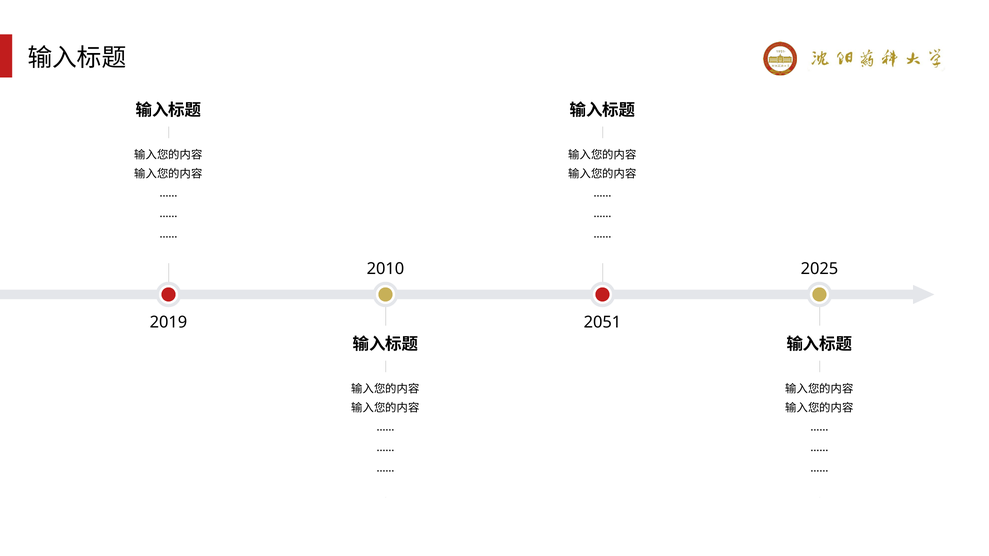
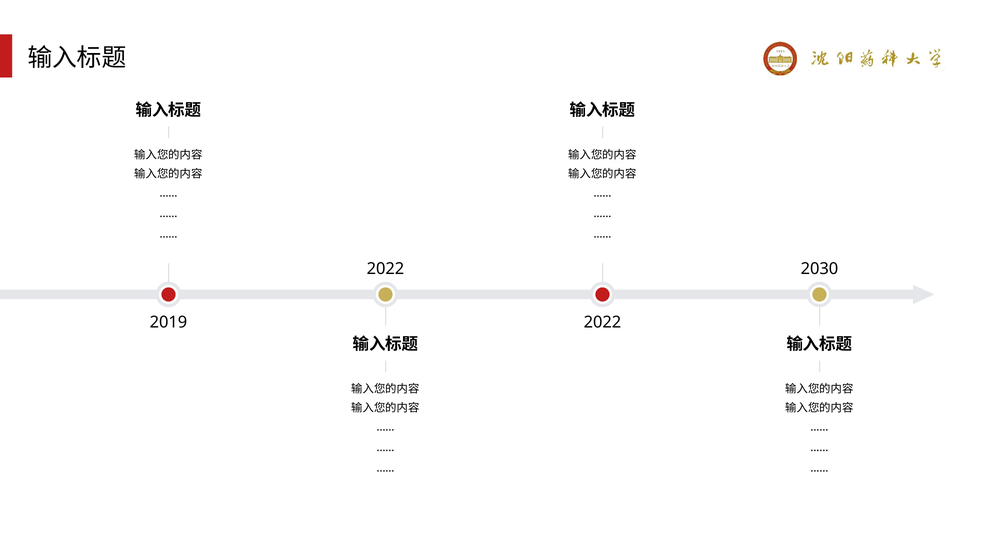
2010: 2010 -> 2022 (385, 269)
2025: 2025 -> 2030 (819, 269)
2051: 2051 -> 2022 (602, 323)
